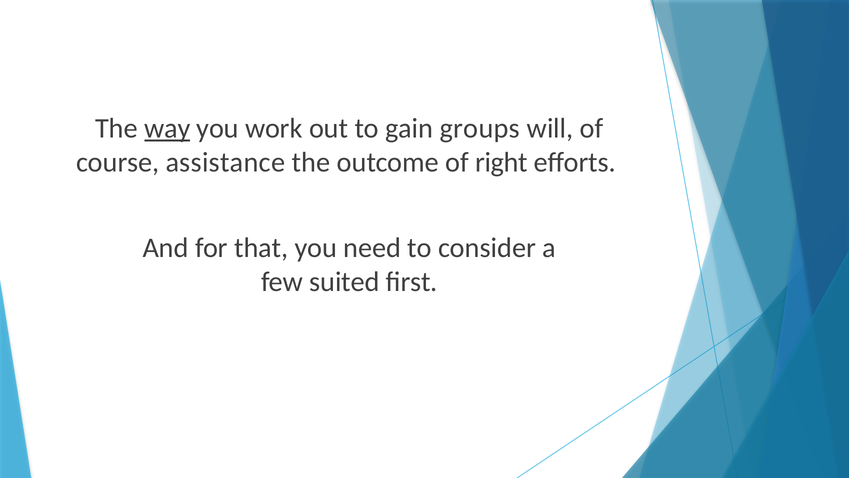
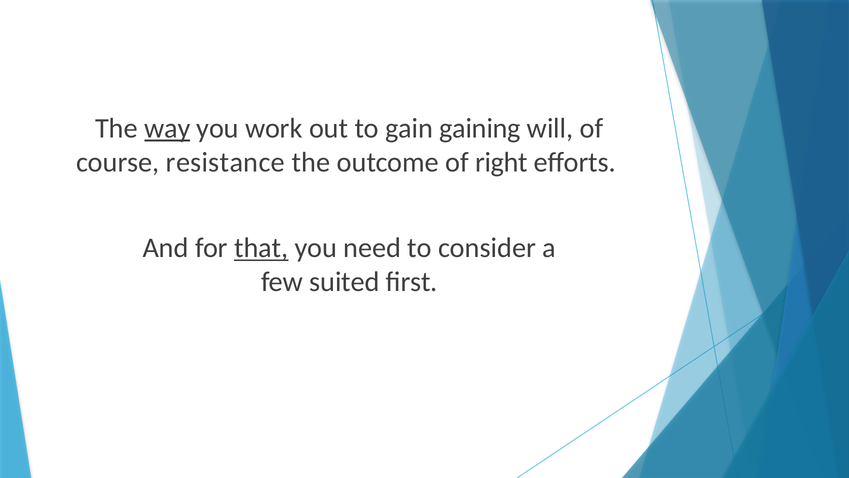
groups: groups -> gaining (480, 128)
assistance: assistance -> resistance (225, 162)
that underline: none -> present (261, 248)
